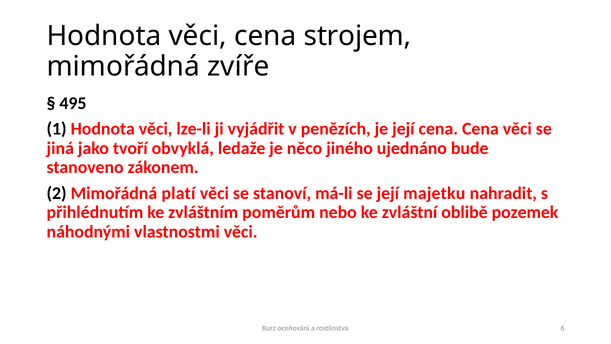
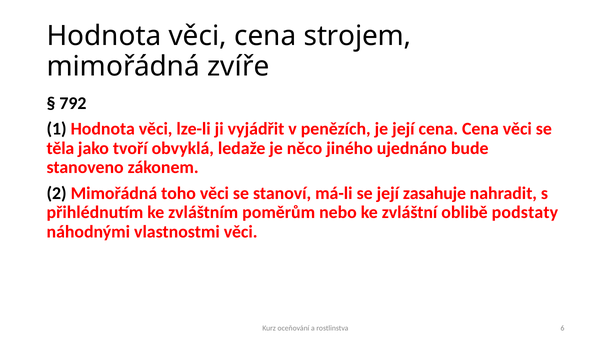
495: 495 -> 792 (73, 103)
jiná: jiná -> těla (60, 148)
platí: platí -> toho (179, 193)
majetku: majetku -> zasahuje (434, 193)
pozemek: pozemek -> podstaty (525, 212)
